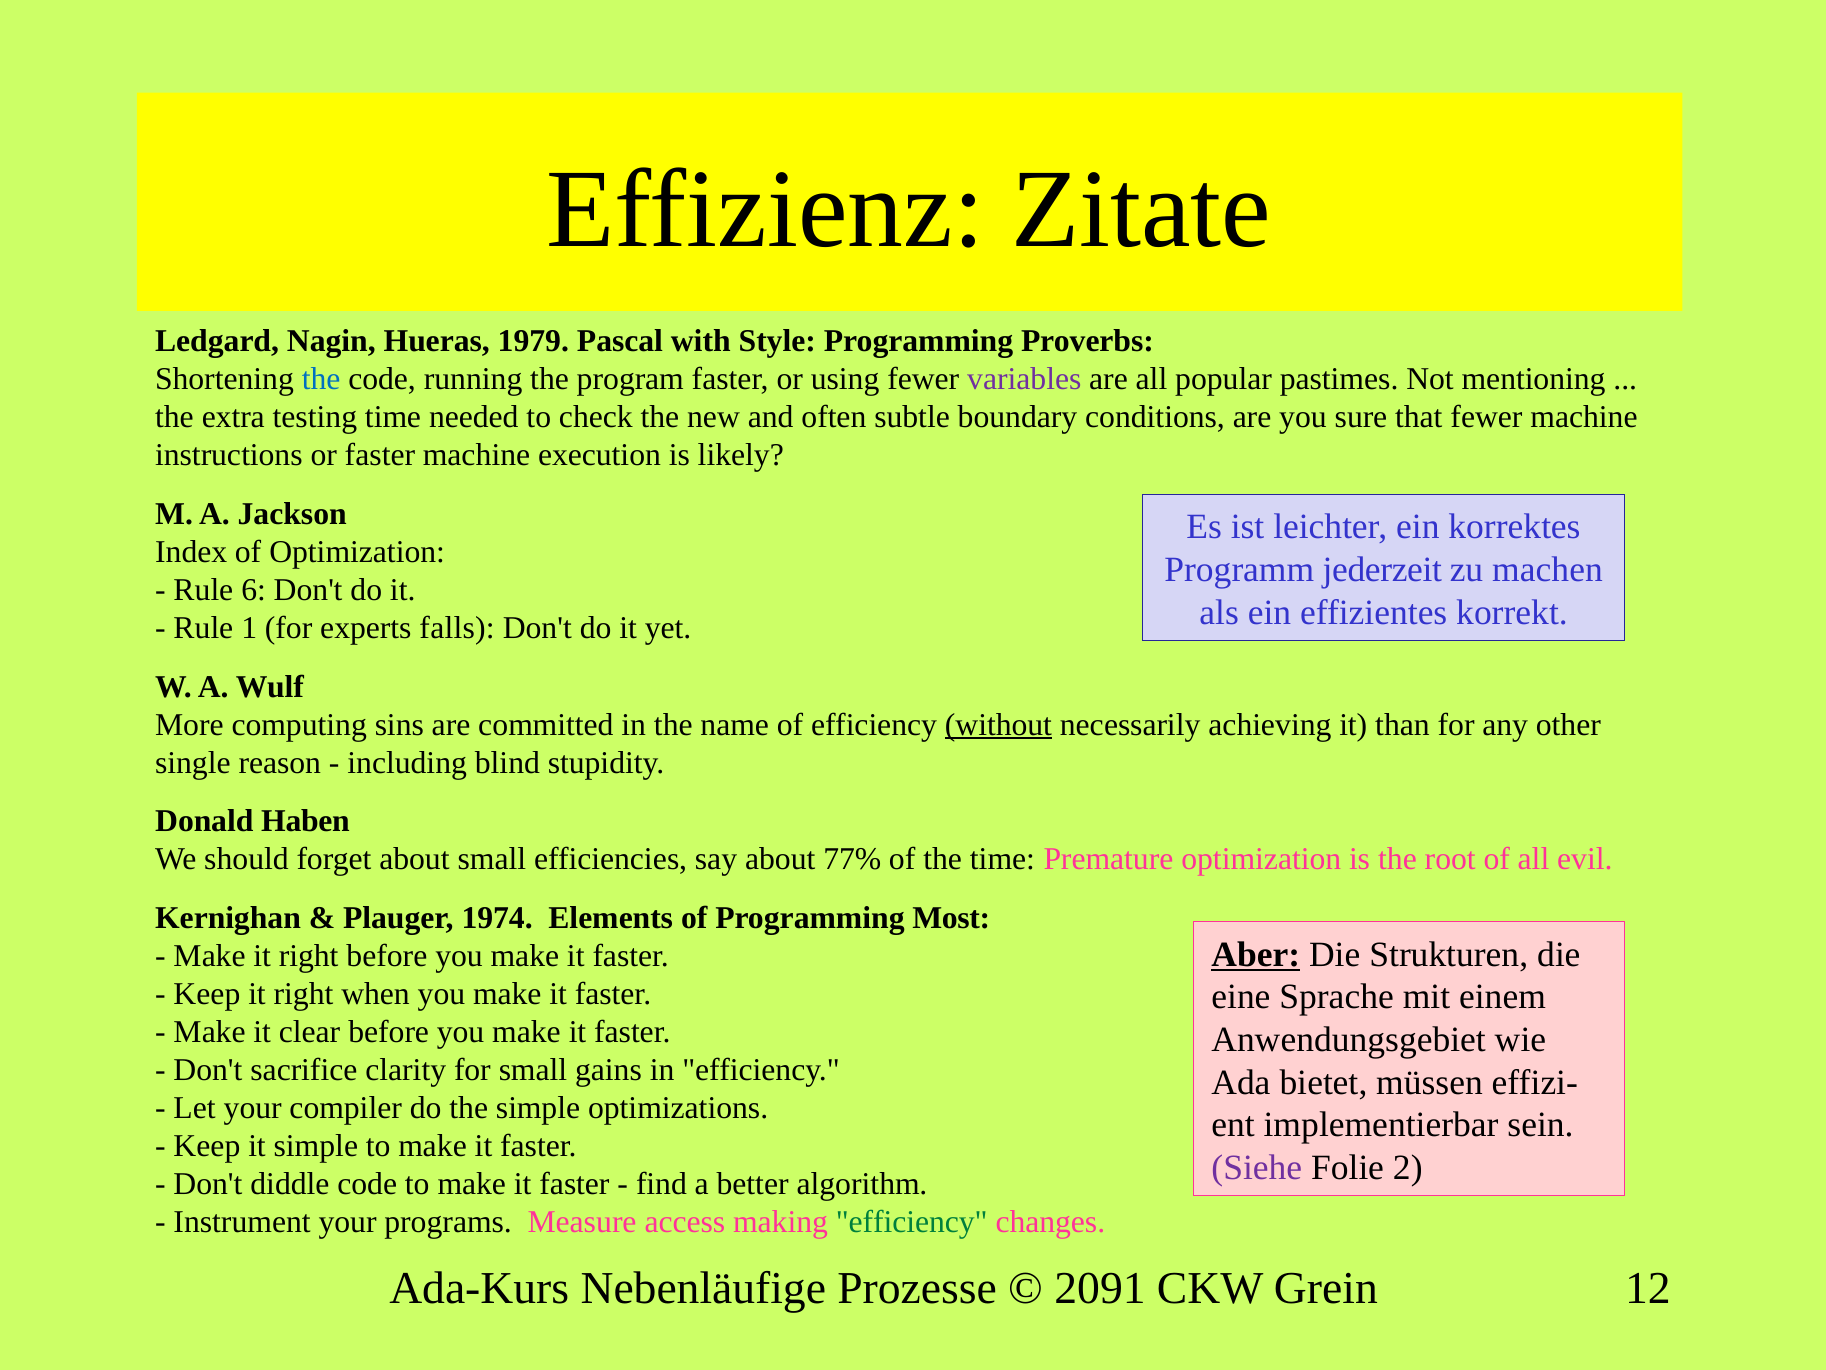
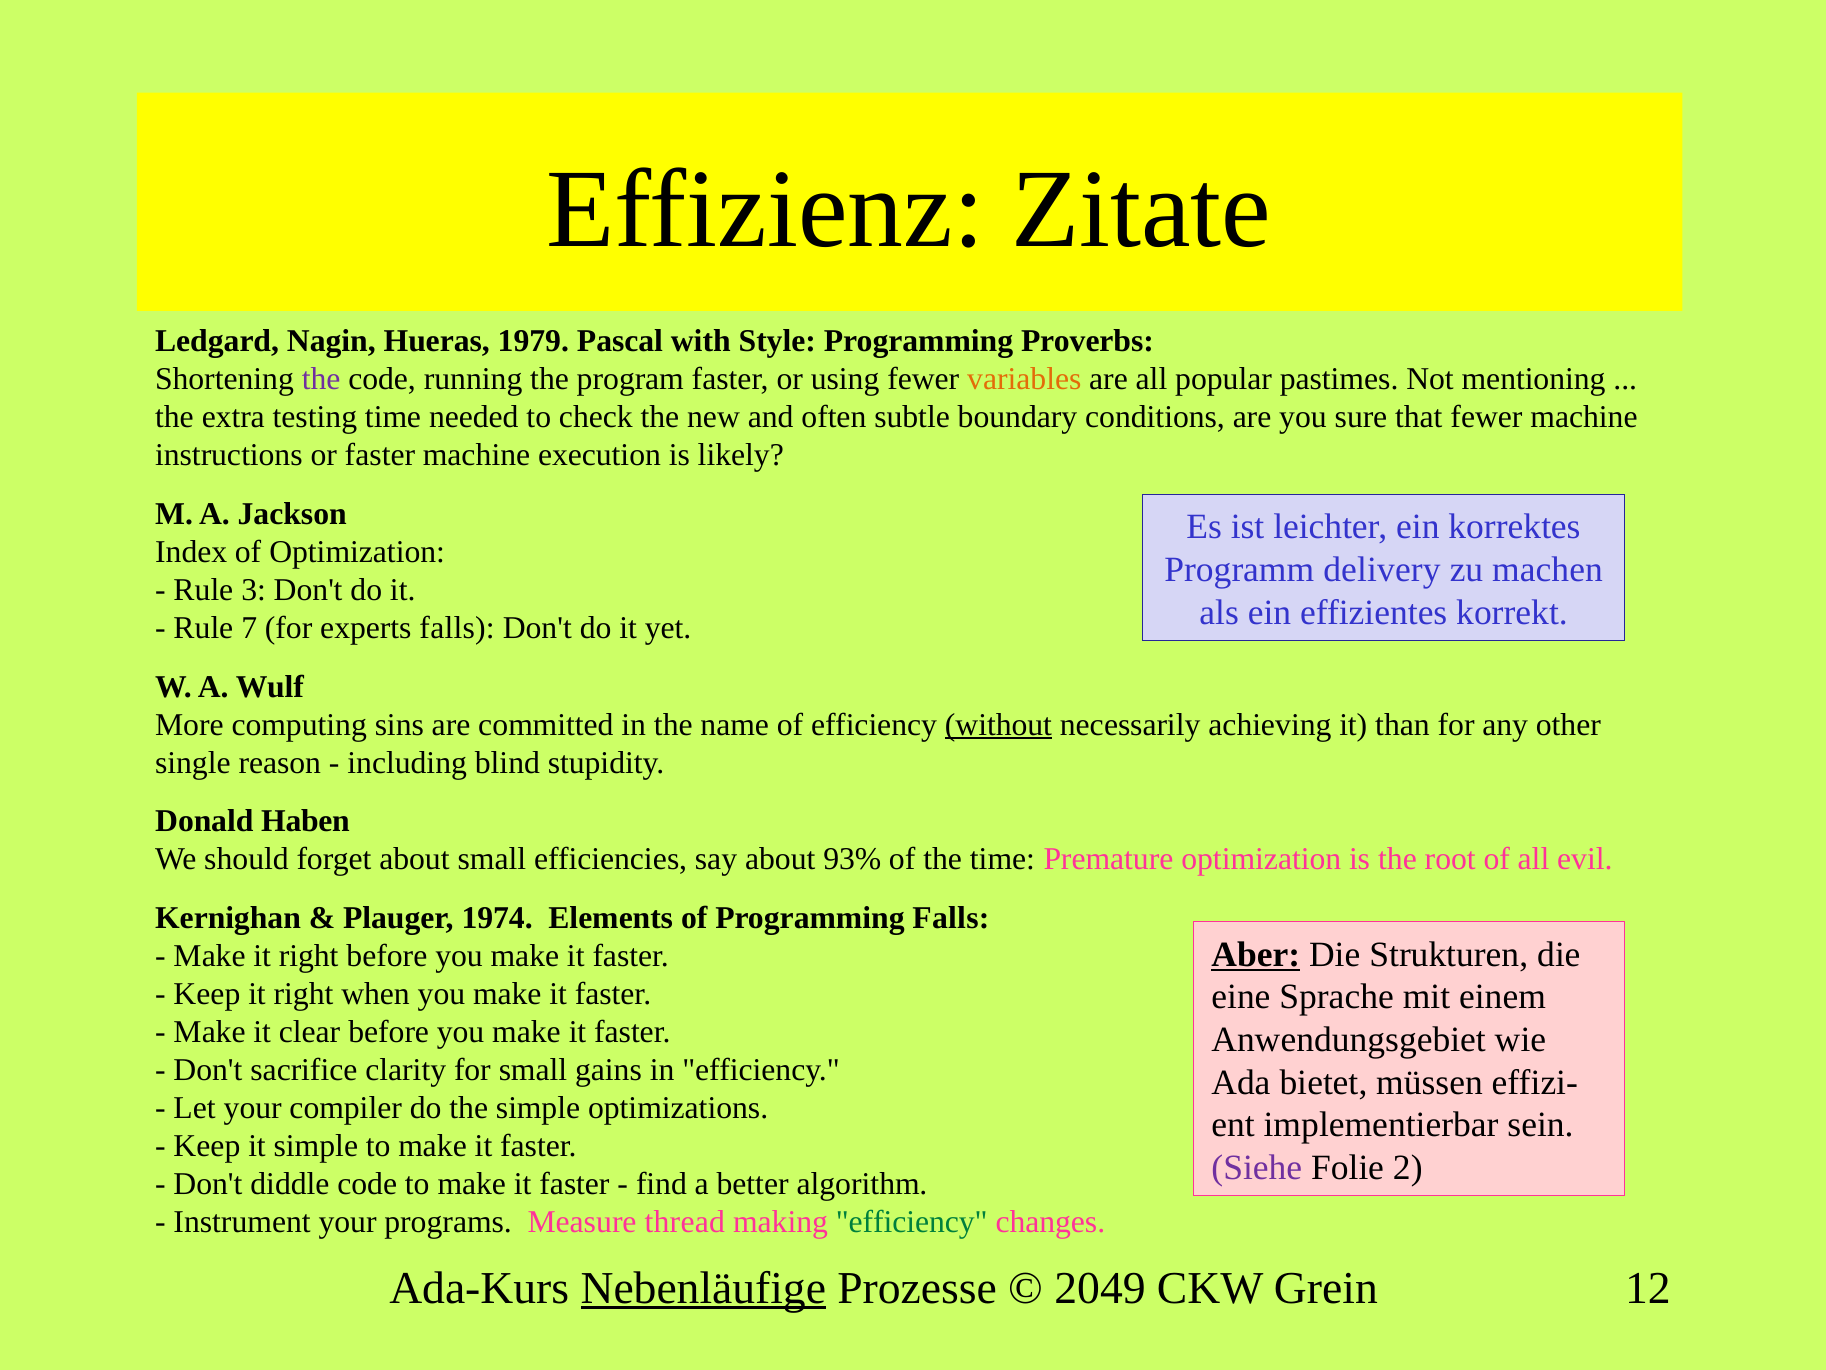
the colour: blue -> purple (321, 379)
variables colour: purple -> orange (1024, 379)
jederzeit: jederzeit -> delivery (1382, 570)
6: 6 -> 3 (254, 590)
1: 1 -> 7 (249, 628)
77%: 77% -> 93% (852, 859)
Programming Most: Most -> Falls (951, 918)
access: access -> thread (685, 1222)
Nebenläufige underline: none -> present (703, 1288)
2091: 2091 -> 2049 (1100, 1288)
